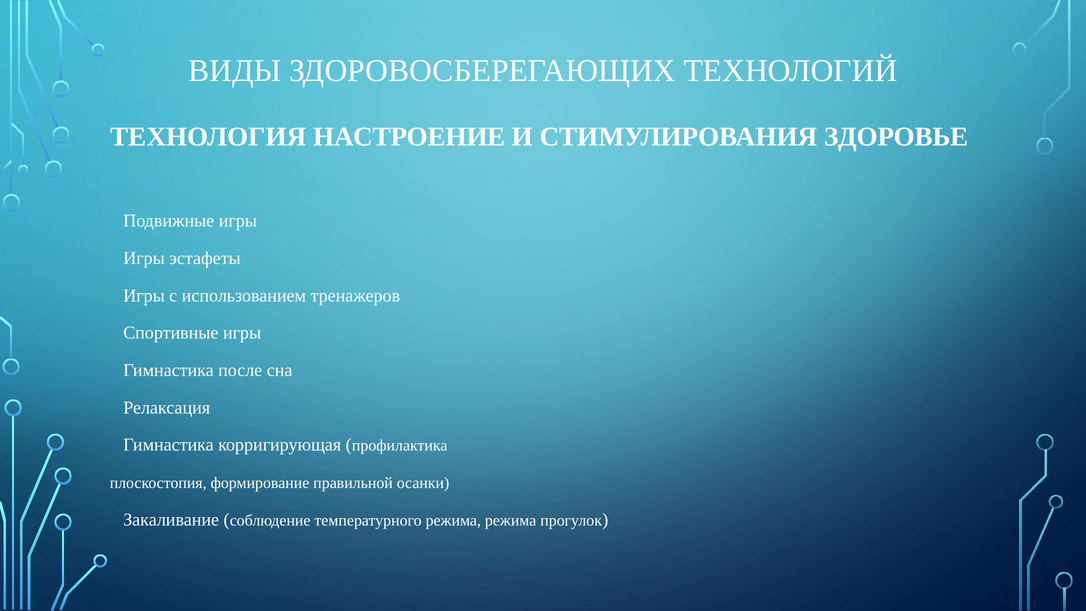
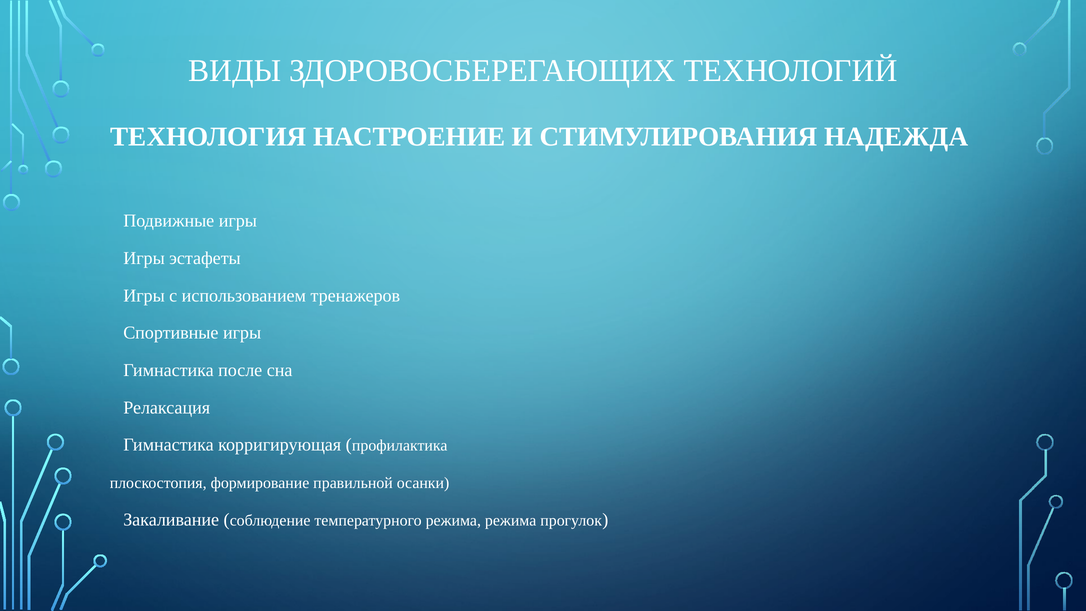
ЗДОРОВЬЕ: ЗДОРОВЬЕ -> НАДЕЖДА (896, 137)
